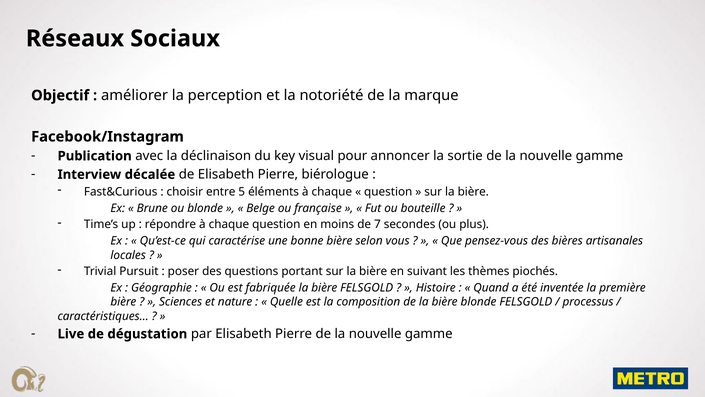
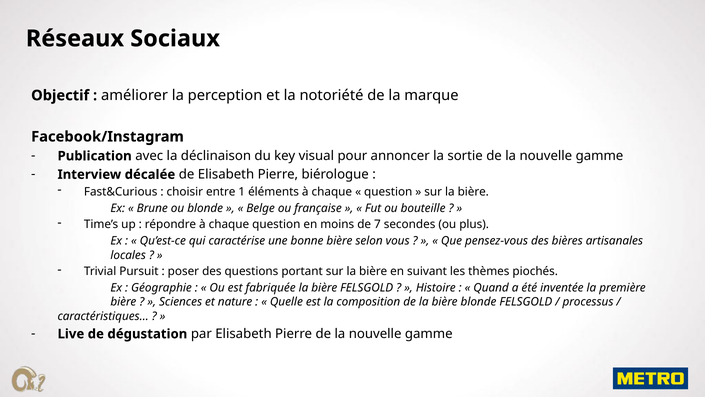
5: 5 -> 1 (242, 192)
